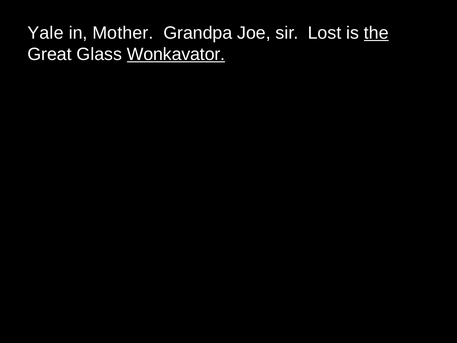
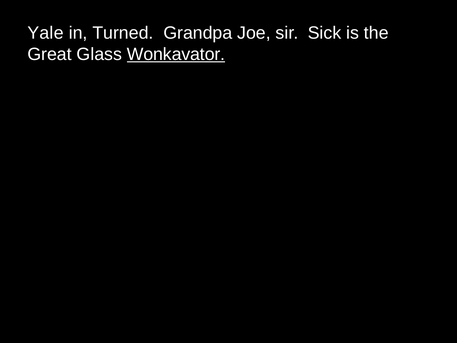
Mother: Mother -> Turned (123, 33)
Lost: Lost -> Sick (325, 33)
the underline: present -> none (376, 33)
